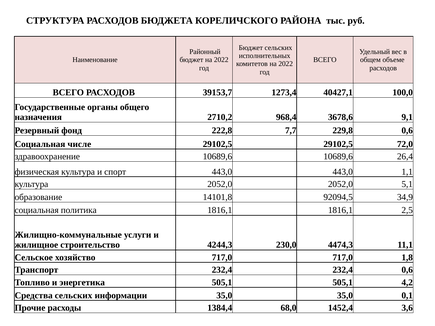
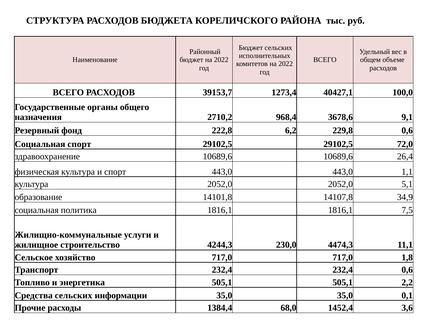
7,7: 7,7 -> 6,2 (291, 131)
Социальная числе: числе -> спорт (79, 144)
92094,5: 92094,5 -> 14107,8 (338, 197)
2,5: 2,5 -> 7,5 (407, 211)
4,2: 4,2 -> 2,2 (407, 283)
